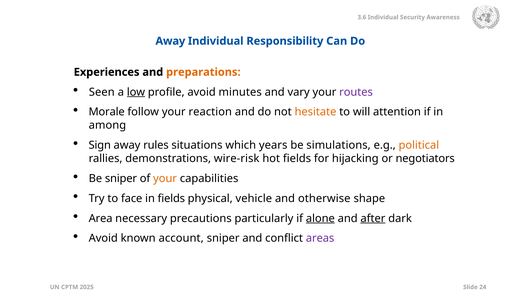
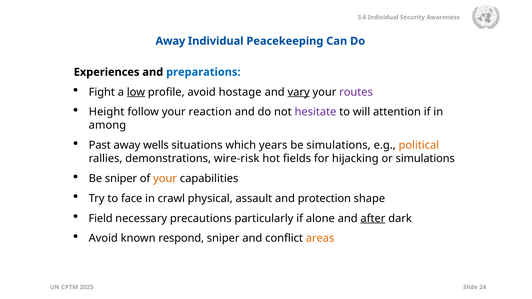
Responsibility: Responsibility -> Peacekeeping (285, 41)
preparations colour: orange -> blue (203, 72)
Seen: Seen -> Fight (102, 92)
minutes: minutes -> hostage (240, 92)
vary underline: none -> present (299, 92)
Morale: Morale -> Height (107, 112)
hesitate colour: orange -> purple (315, 112)
Sign: Sign -> Past (100, 145)
rules: rules -> wells (156, 145)
or negotiators: negotiators -> simulations (425, 159)
in fields: fields -> crawl (171, 199)
vehicle: vehicle -> assault (254, 199)
otherwise: otherwise -> protection (324, 199)
Area: Area -> Field (101, 219)
alone underline: present -> none (320, 219)
account: account -> respond (181, 239)
areas colour: purple -> orange (320, 239)
